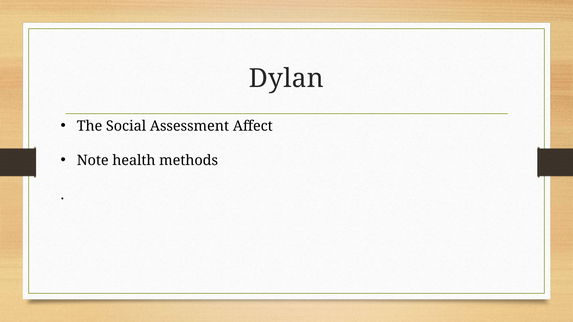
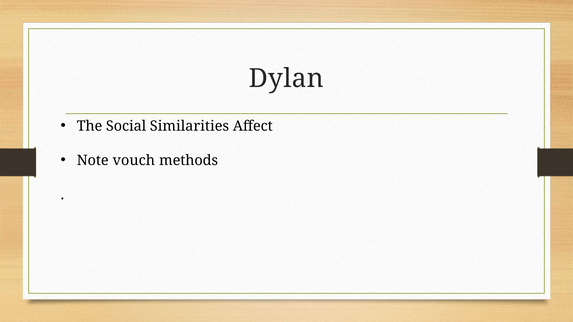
Assessment: Assessment -> Similarities (189, 126)
health: health -> vouch (134, 160)
